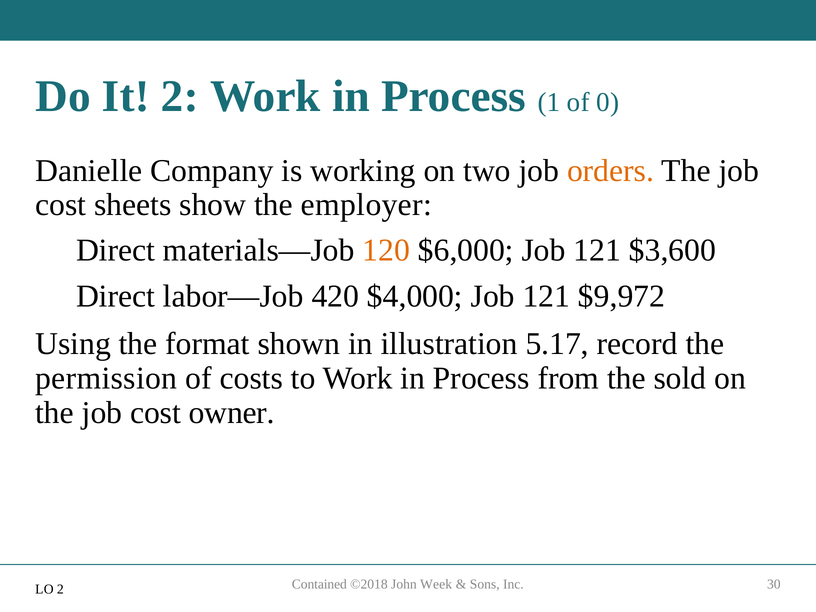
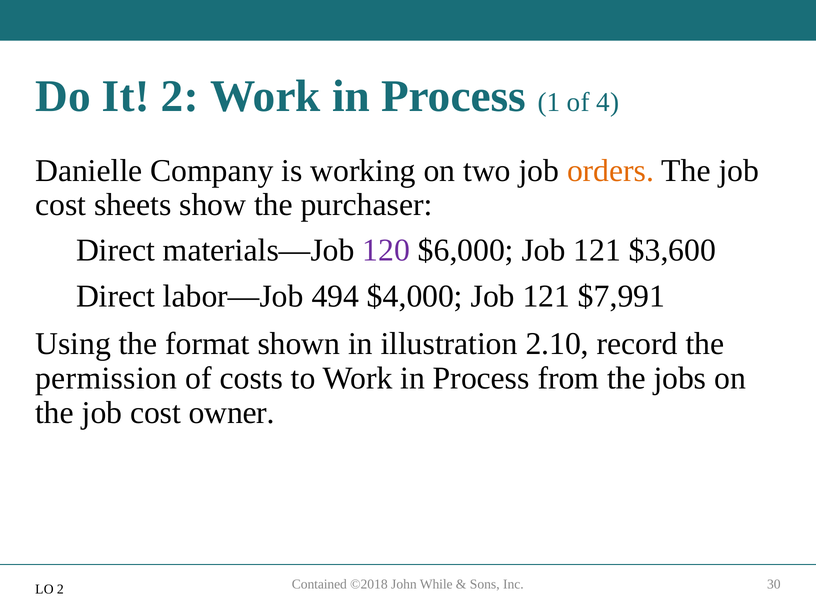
0: 0 -> 4 (608, 102)
employer: employer -> purchaser (367, 205)
120 colour: orange -> purple (386, 250)
420: 420 -> 494 (335, 296)
$9,972: $9,972 -> $7,991 (622, 296)
5.17: 5.17 -> 2.10 (557, 344)
sold: sold -> jobs (680, 378)
Week: Week -> While (436, 584)
